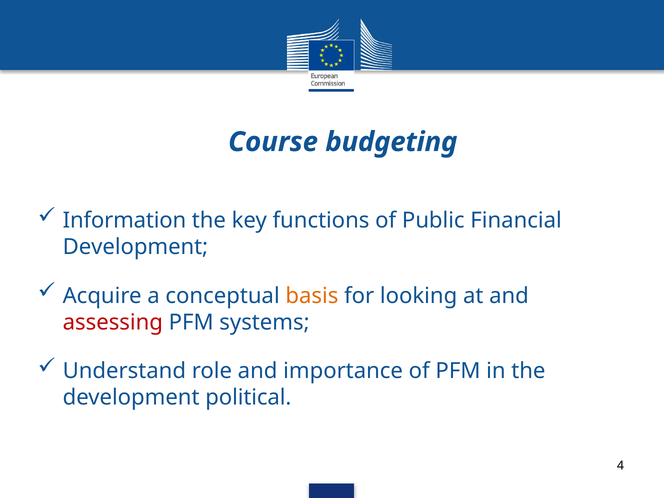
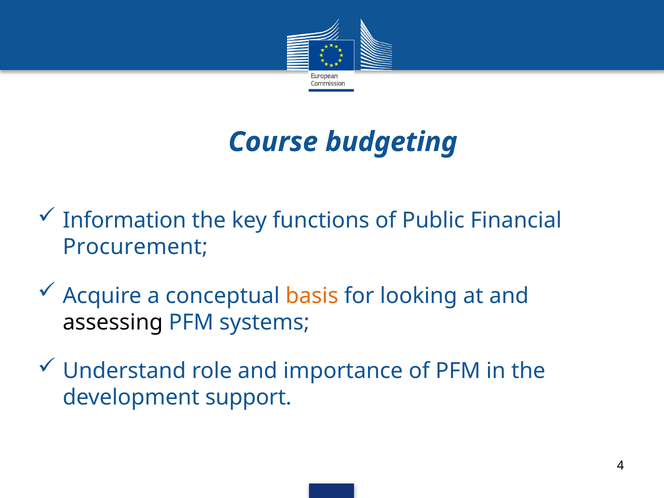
Development: Development -> Procurement (135, 247)
assessing colour: red -> black (113, 322)
political: political -> support (248, 397)
